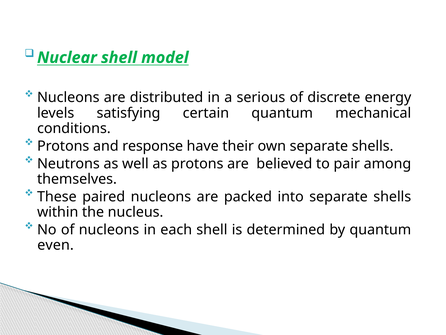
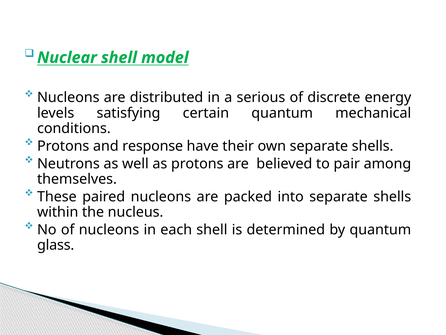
even: even -> glass (56, 245)
